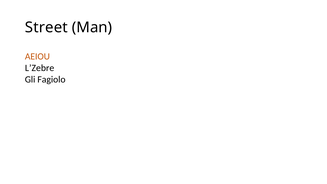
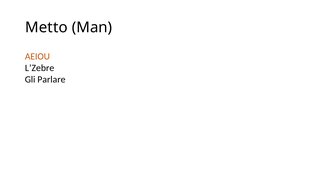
Street: Street -> Metto (46, 27)
Fagiolo: Fagiolo -> Parlare (51, 79)
